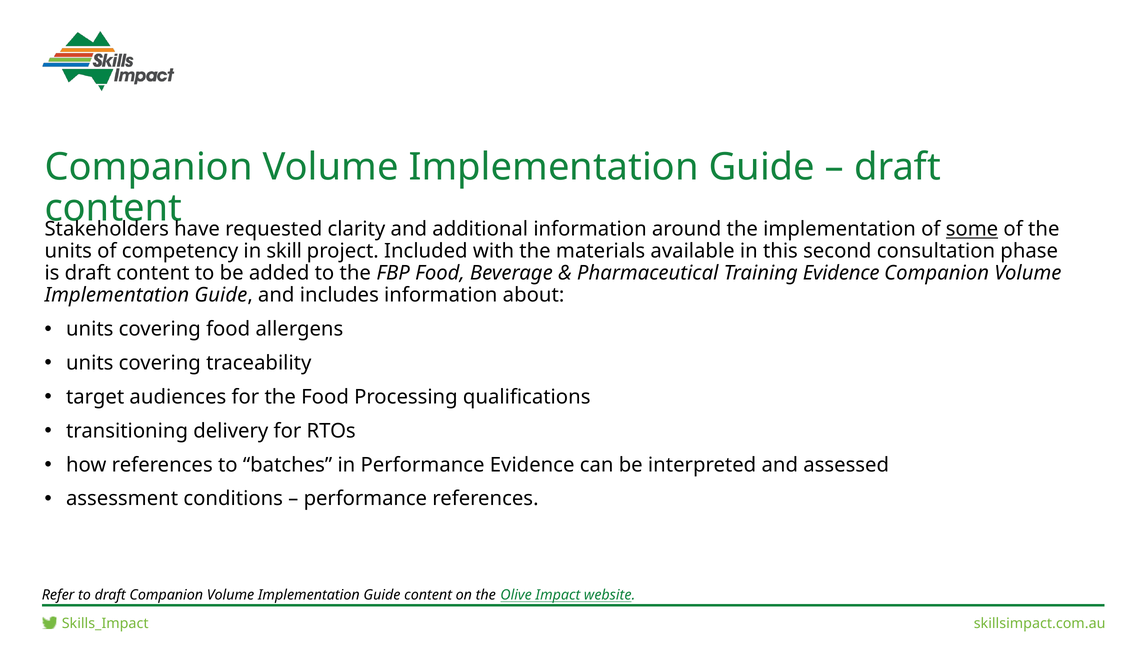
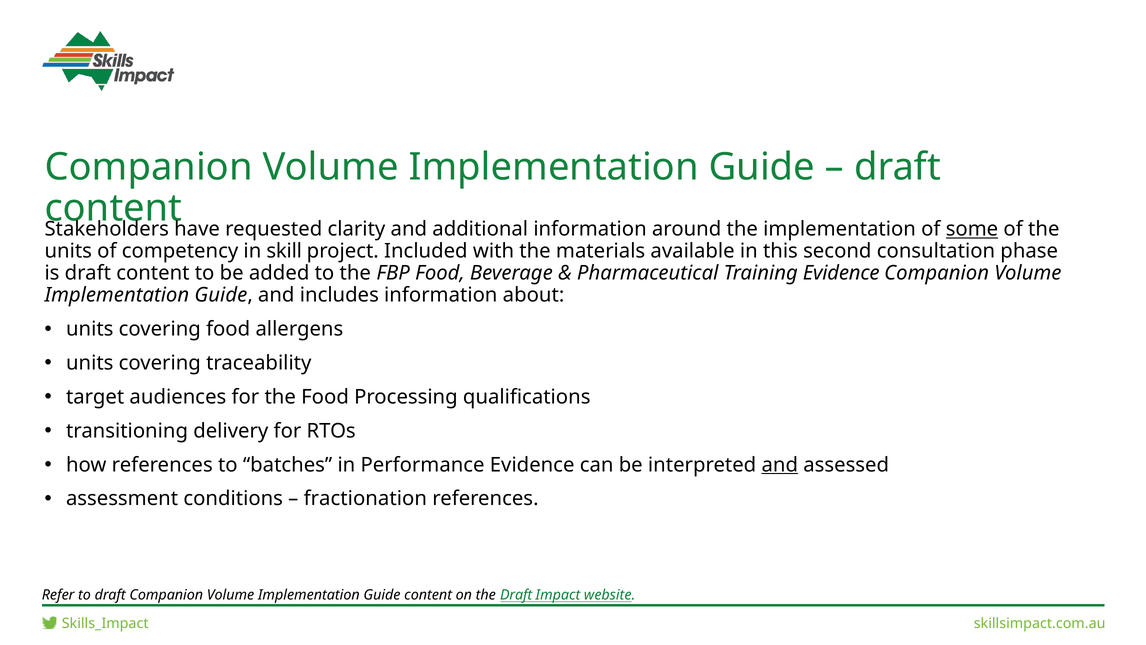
and underline: none -> present (780, 465)
performance: performance -> fractionation (365, 498)
the Olive: Olive -> Draft (516, 595)
